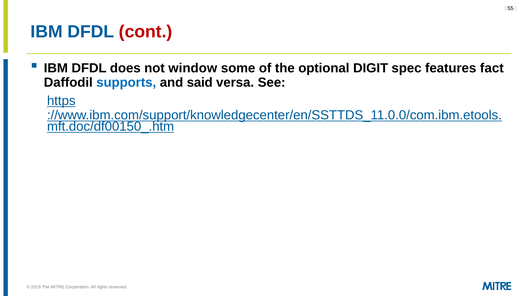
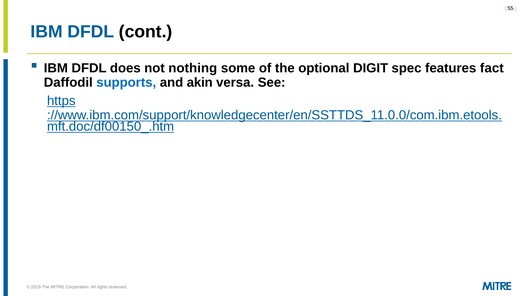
cont colour: red -> black (146, 32)
window: window -> nothing (193, 68)
said: said -> akin (200, 82)
